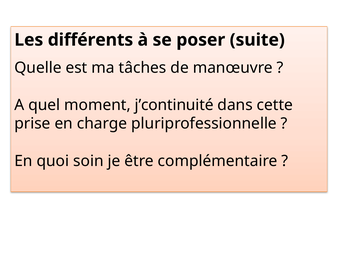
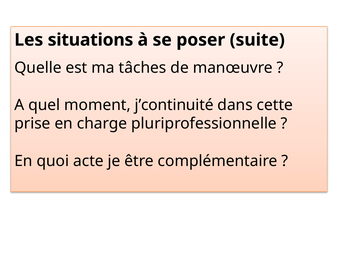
différents: différents -> situations (91, 40)
soin: soin -> acte (88, 161)
